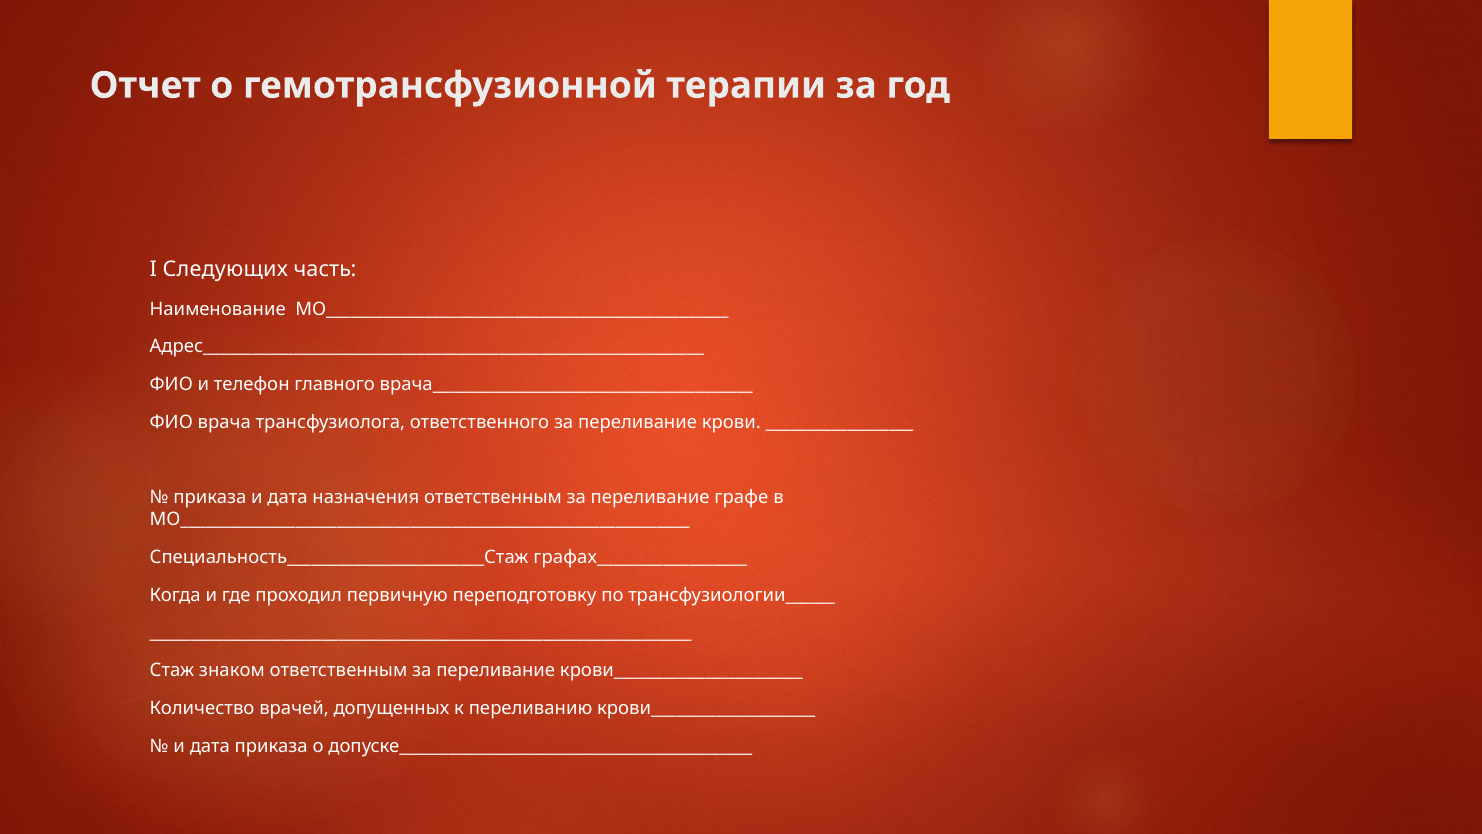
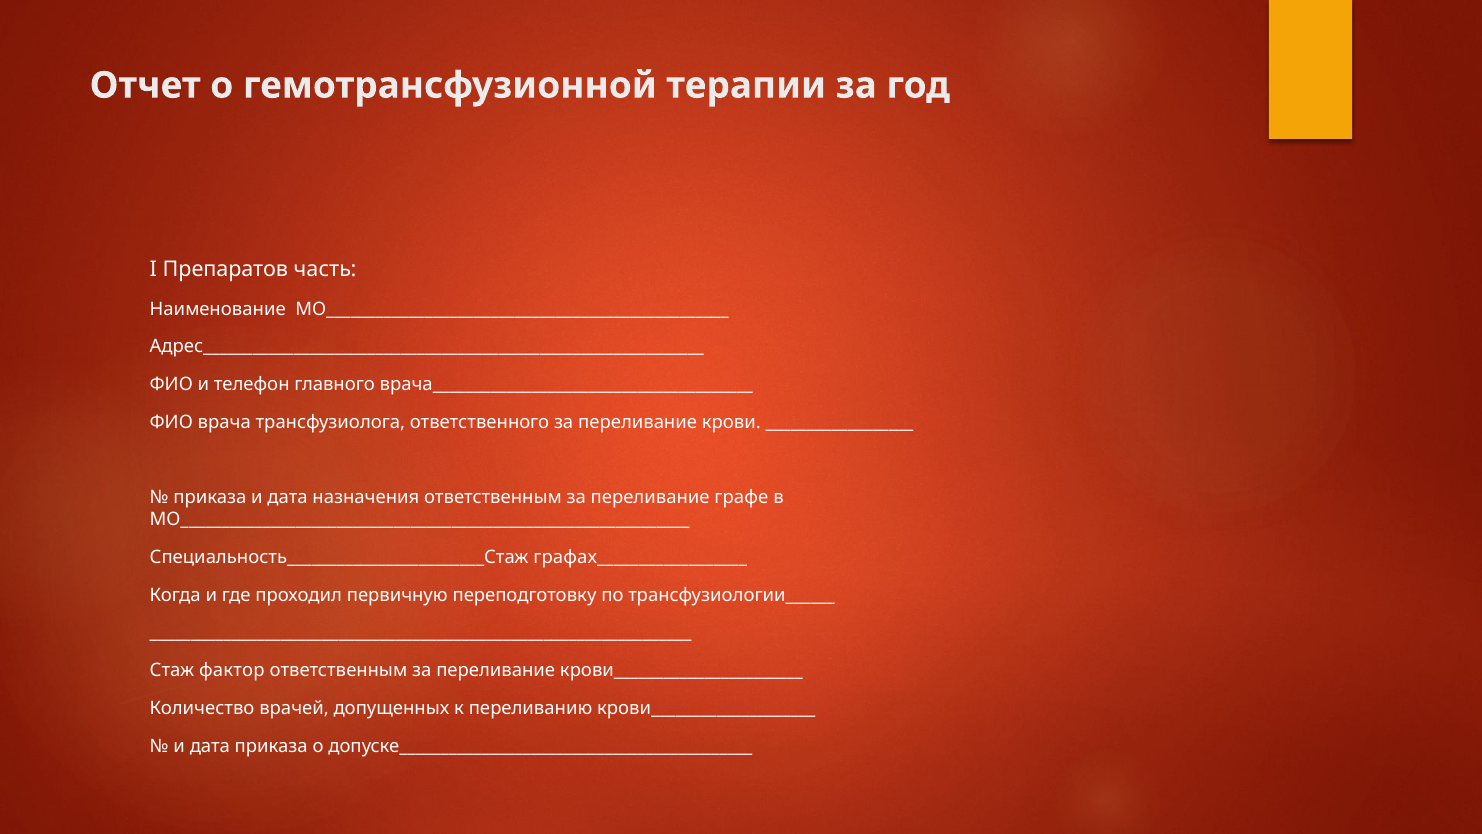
Следующих: Следующих -> Препаратов (225, 270)
знаком: знаком -> фактор (232, 670)
